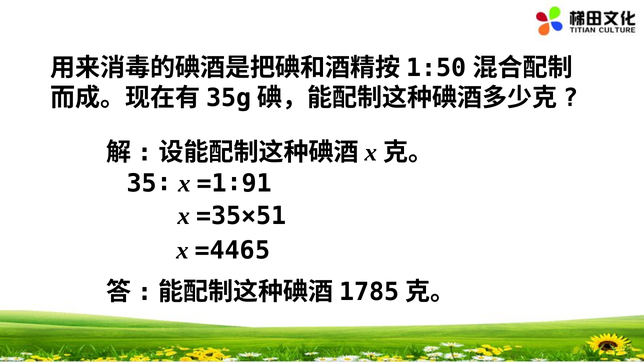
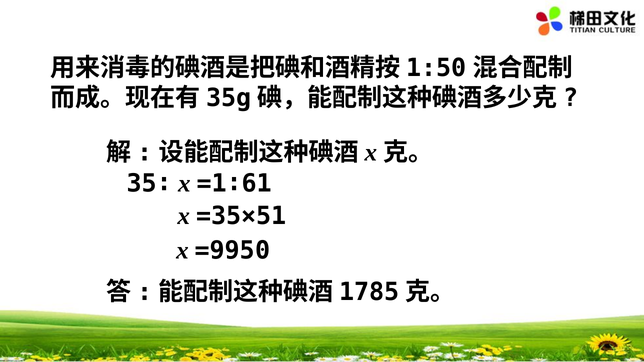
=1∶91: =1∶91 -> =1∶61 (234, 183)
=4465: =4465 -> =9950 (232, 250)
